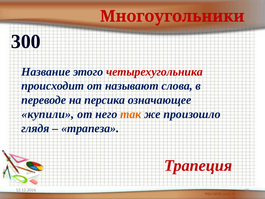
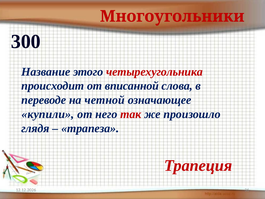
называют: называют -> вписанной (132, 86)
персика: персика -> четной (105, 100)
так colour: orange -> red (131, 114)
